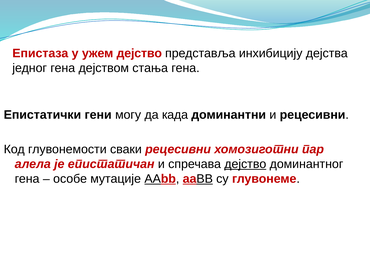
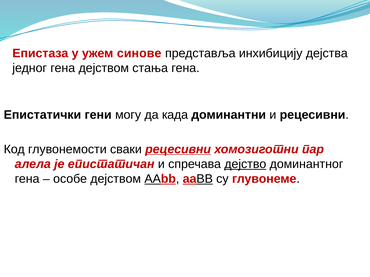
ужем дејство: дејство -> синове (139, 53)
рецесивни underline: none -> present (178, 149)
особе мутације: мутације -> дејством (116, 179)
